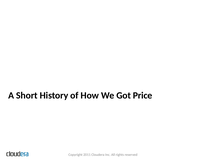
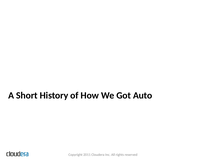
Price: Price -> Auto (143, 96)
